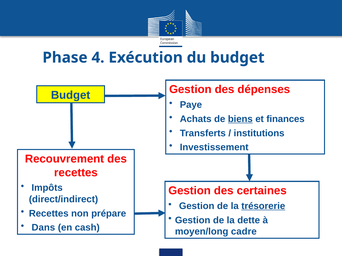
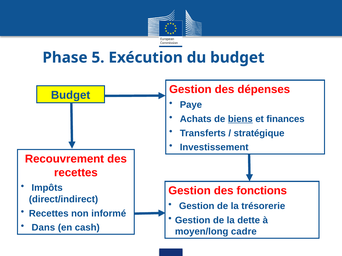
4: 4 -> 5 (98, 58)
institutions: institutions -> stratégique (259, 133)
certaines: certaines -> fonctions (262, 191)
trésorerie underline: present -> none (263, 206)
prépare: prépare -> informé (109, 214)
